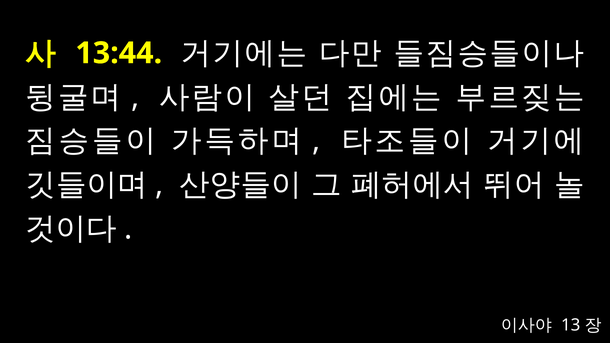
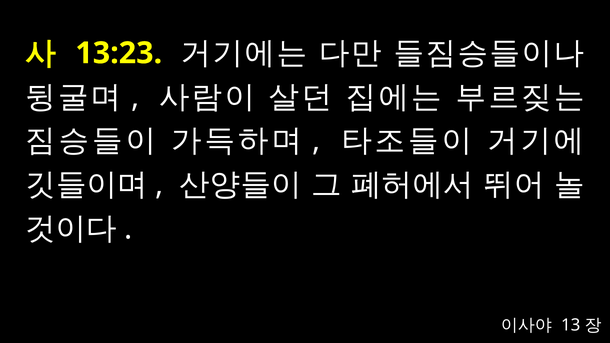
13:44: 13:44 -> 13:23 (119, 53)
